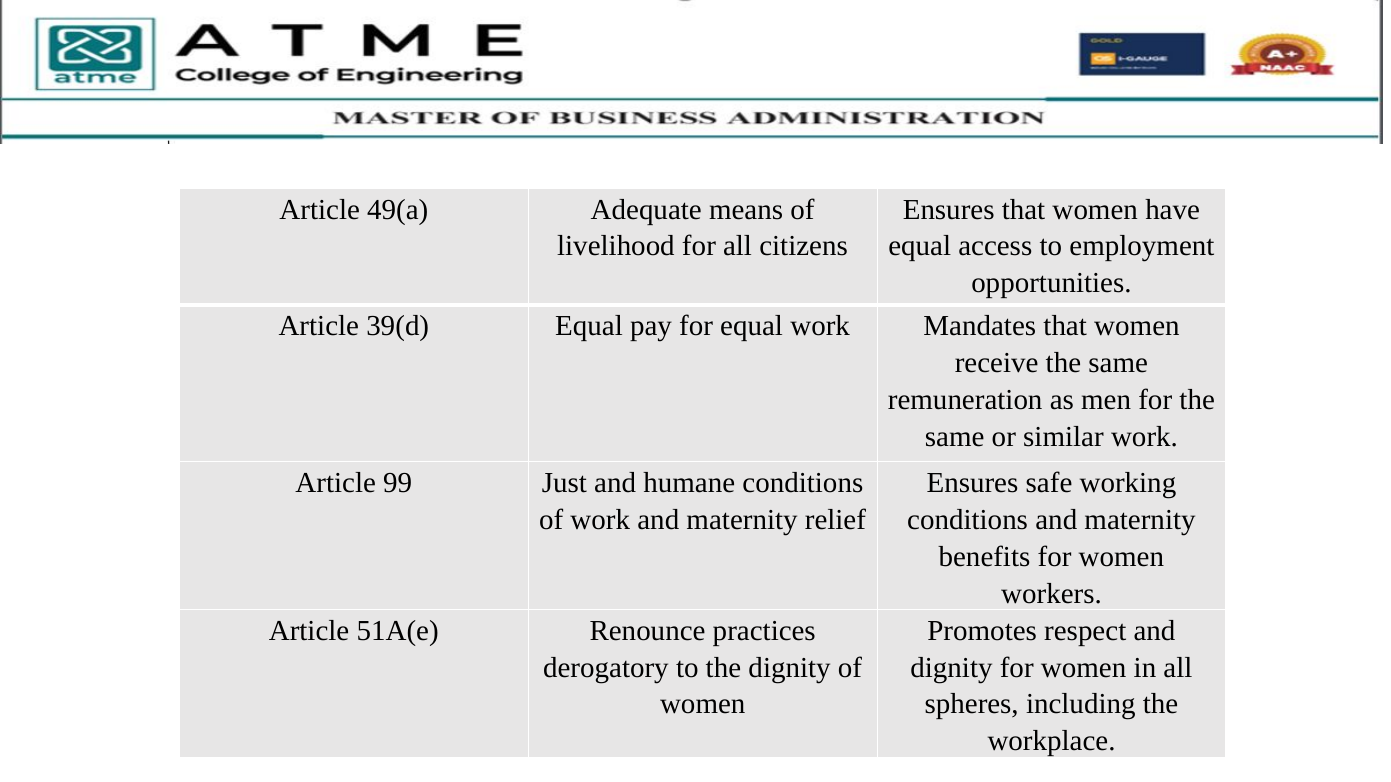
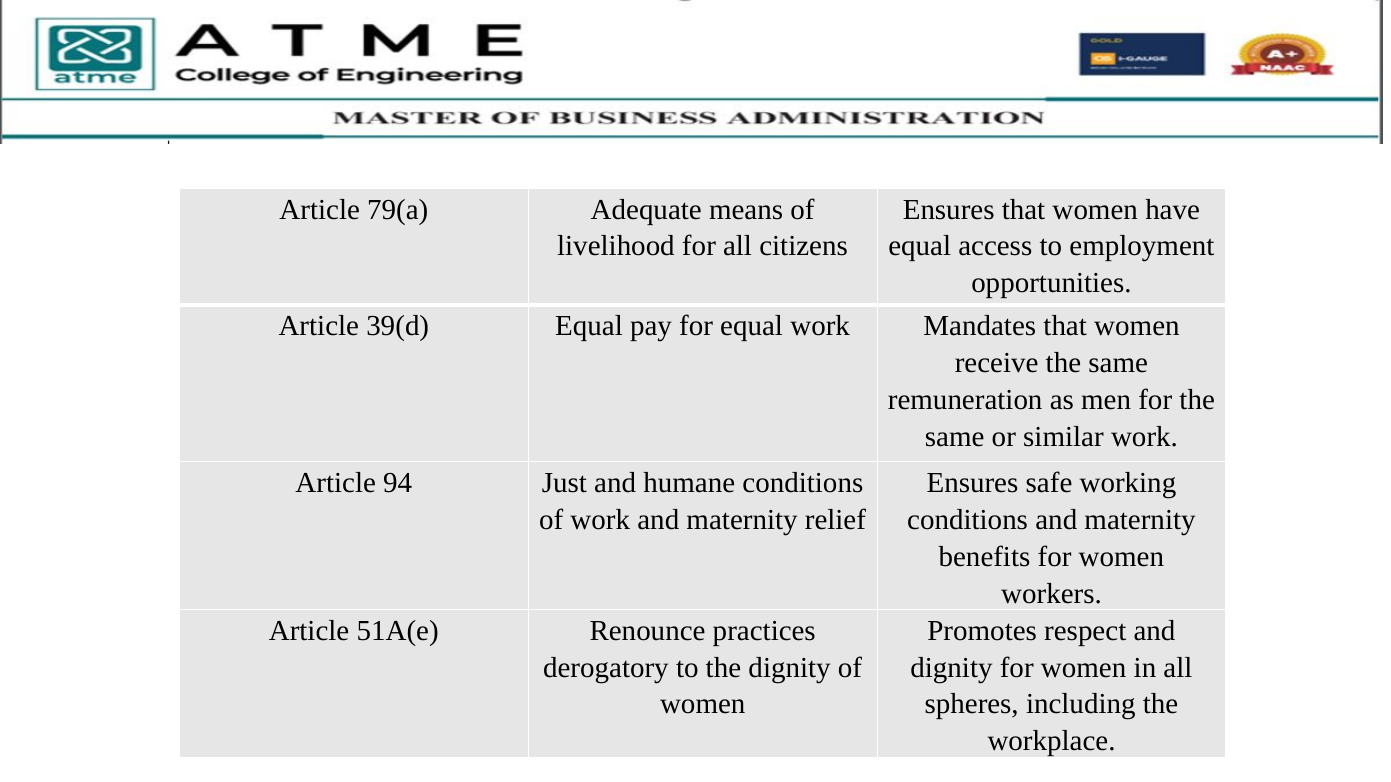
49(a: 49(a -> 79(a (398, 210)
99: 99 -> 94 (398, 483)
